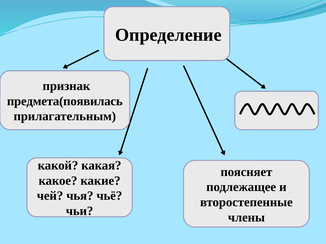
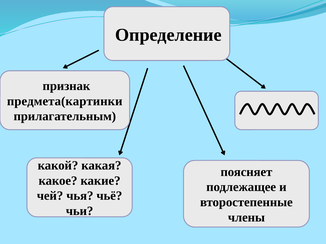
предмета(появилась: предмета(появилась -> предмета(картинки (65, 101)
